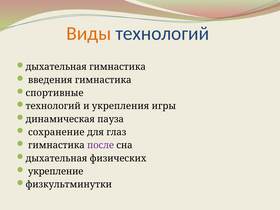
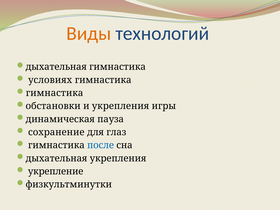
введения: введения -> условиях (50, 80)
спортивные: спортивные -> гимнастика (55, 93)
технологий: технологий -> обстановки (53, 106)
после colour: purple -> blue (101, 145)
дыхательная физических: физических -> укрепления (118, 158)
